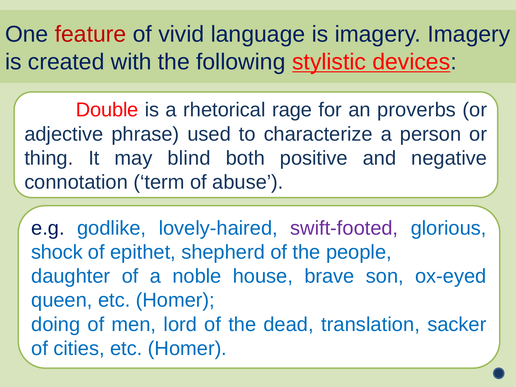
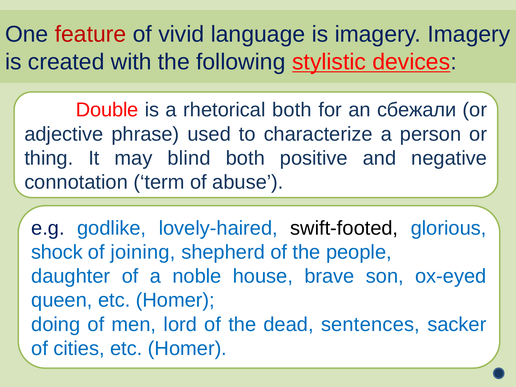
rhetorical rage: rage -> both (292, 110)
proverbs: proverbs -> сбежали (417, 110)
swift-footed colour: purple -> black (344, 228)
epithet: epithet -> joining (143, 252)
translation: translation -> sentences (370, 324)
